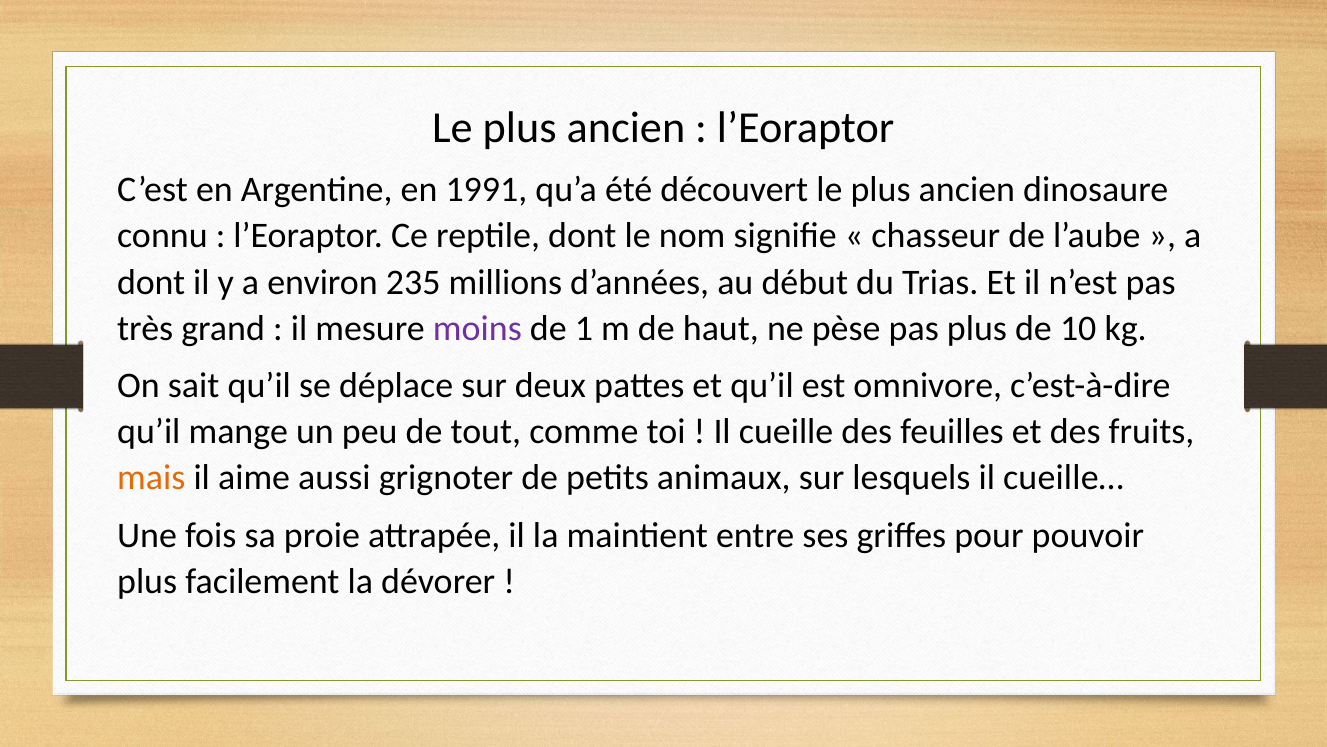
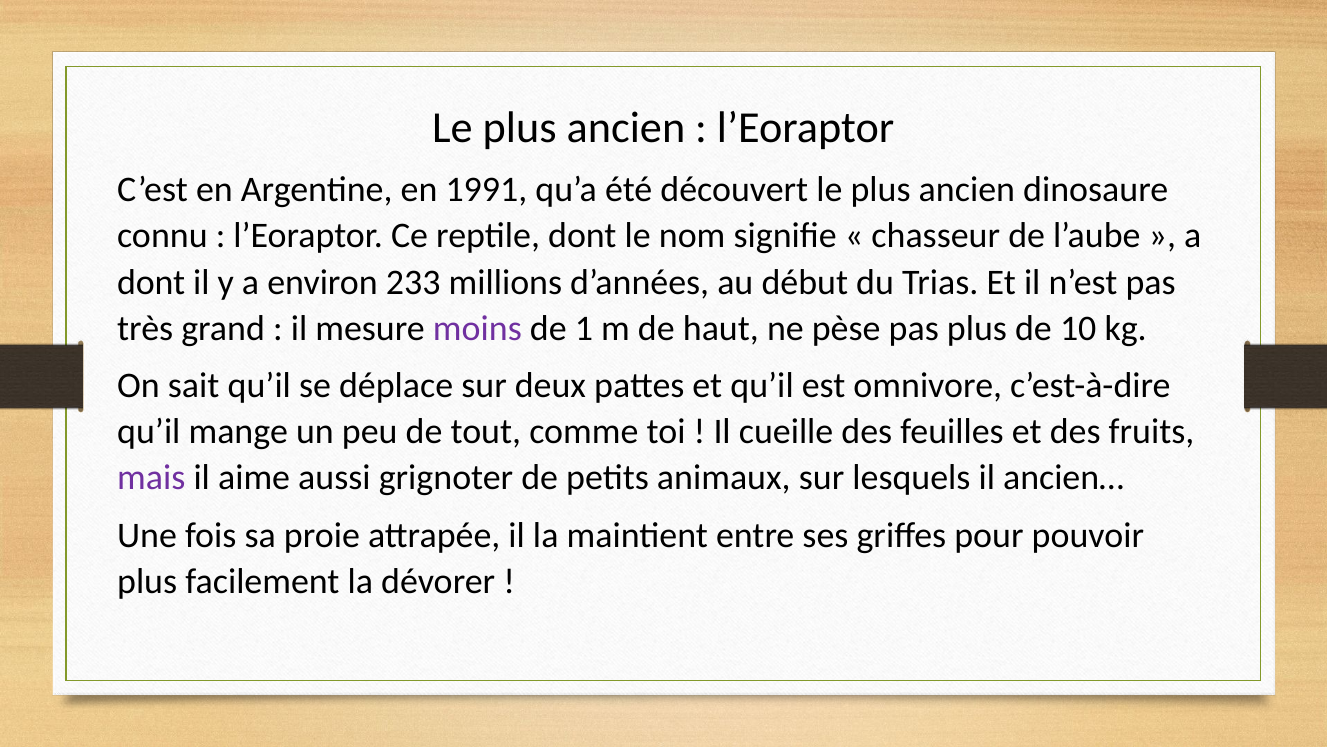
235: 235 -> 233 (413, 282)
mais colour: orange -> purple (151, 478)
cueille…: cueille… -> ancien… (1064, 478)
